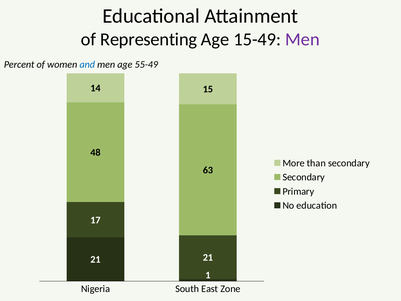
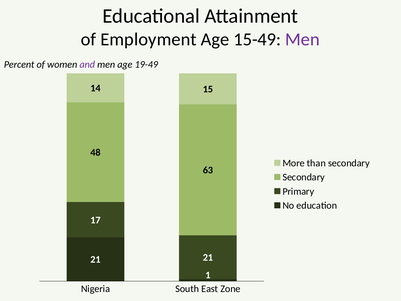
Representing: Representing -> Employment (149, 39)
and colour: blue -> purple (87, 65)
55-49: 55-49 -> 19-49 (146, 65)
